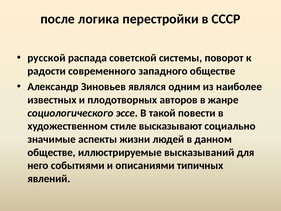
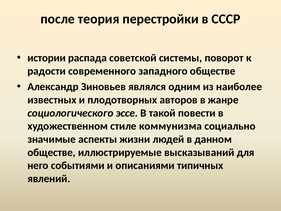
логика: логика -> теория (99, 19)
русской: русской -> истории (47, 58)
высказывают: высказывают -> коммунизма (170, 126)
